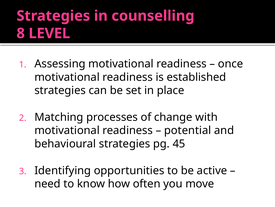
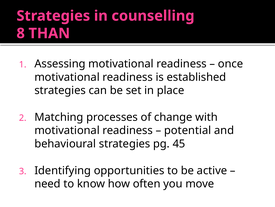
LEVEL: LEVEL -> THAN (49, 33)
